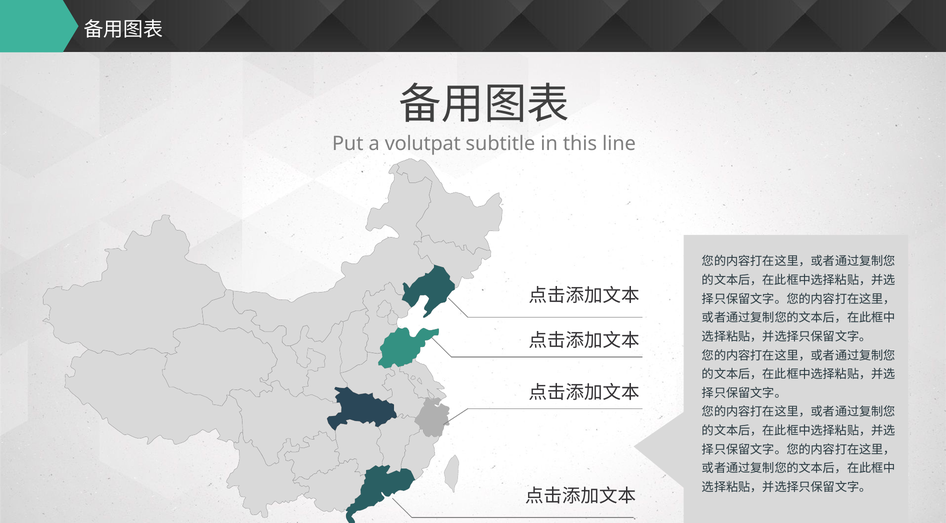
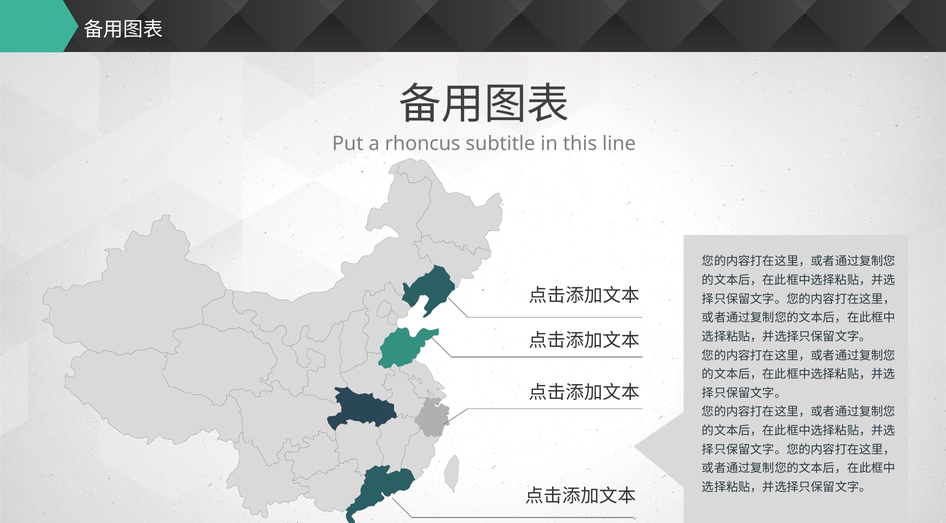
volutpat: volutpat -> rhoncus (423, 144)
